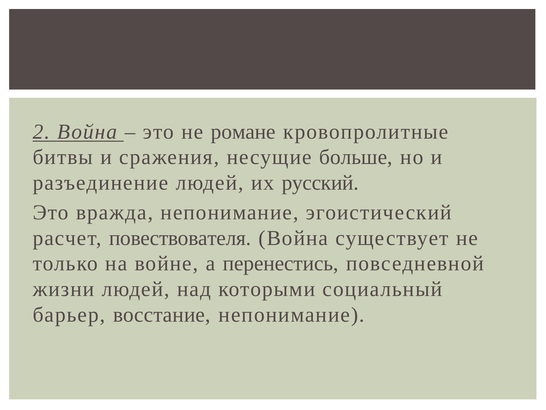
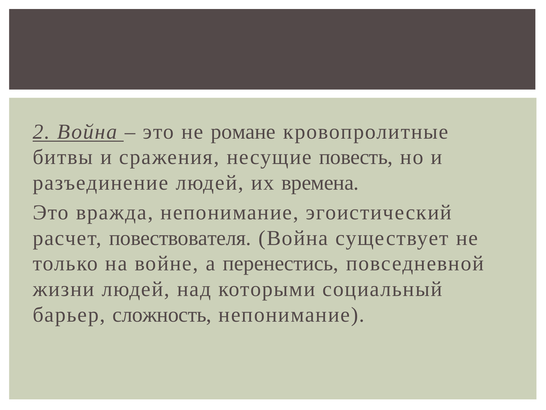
больше: больше -> повесть (356, 157)
русский: русский -> времена (320, 183)
восстание: восстание -> сложность (162, 314)
